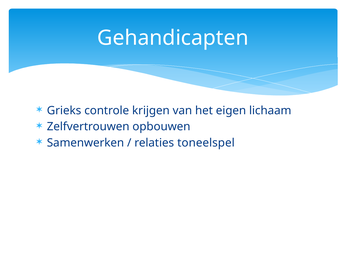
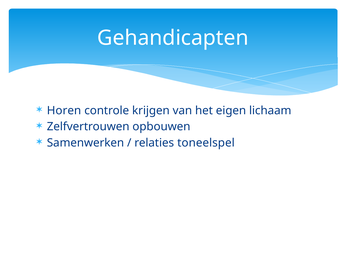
Grieks: Grieks -> Horen (64, 111)
